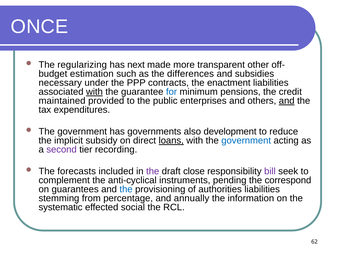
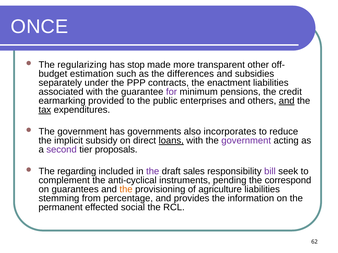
next: next -> stop (136, 65)
necessary: necessary -> separately (60, 83)
with underline: present -> none (94, 92)
for colour: blue -> purple (172, 92)
maintained: maintained -> earmarking (62, 101)
tax underline: none -> present (45, 110)
development: development -> incorporates (230, 132)
government colour: blue -> purple (246, 141)
recording: recording -> proposals (116, 150)
forecasts: forecasts -> regarding (77, 172)
close: close -> sales (194, 172)
the colour: blue -> orange (126, 190)
authorities: authorities -> agriculture (220, 190)
annually: annually -> provides (192, 199)
systematic: systematic -> permanent (61, 208)
